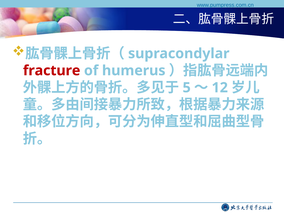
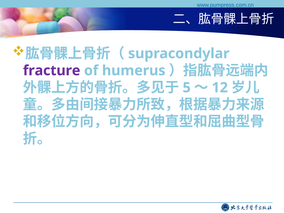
fracture colour: red -> purple (52, 71)
